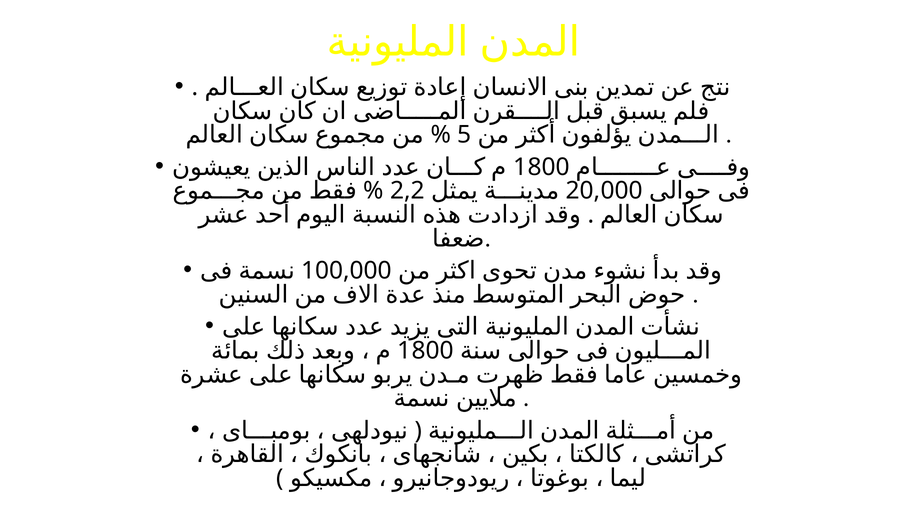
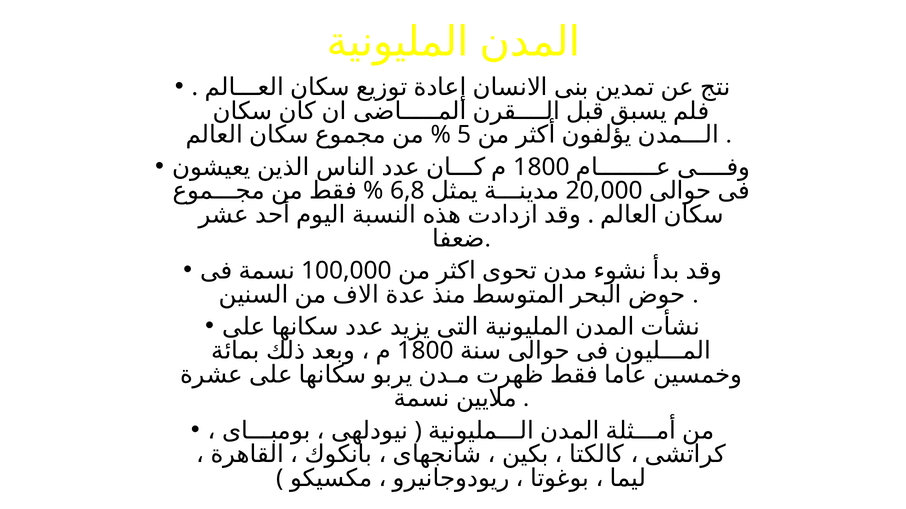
2,2: 2,2 -> 6,8 (407, 191)
